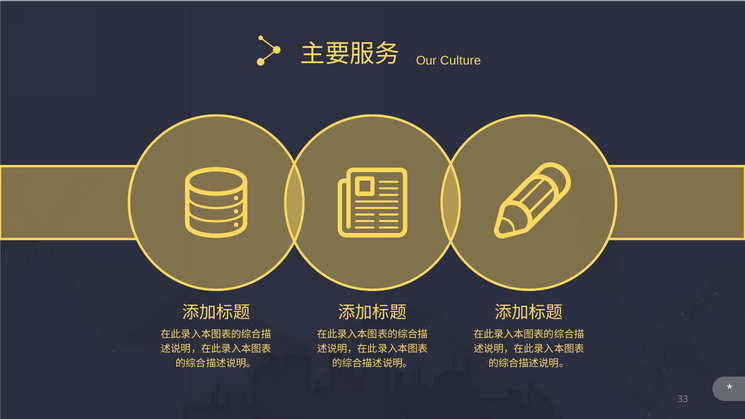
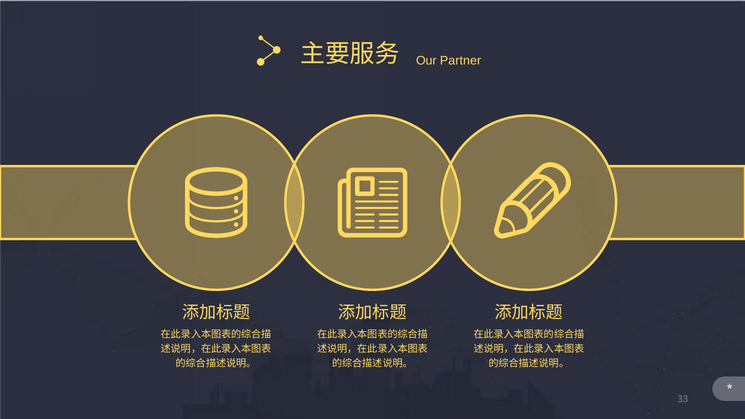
Culture: Culture -> Partner (461, 61)
